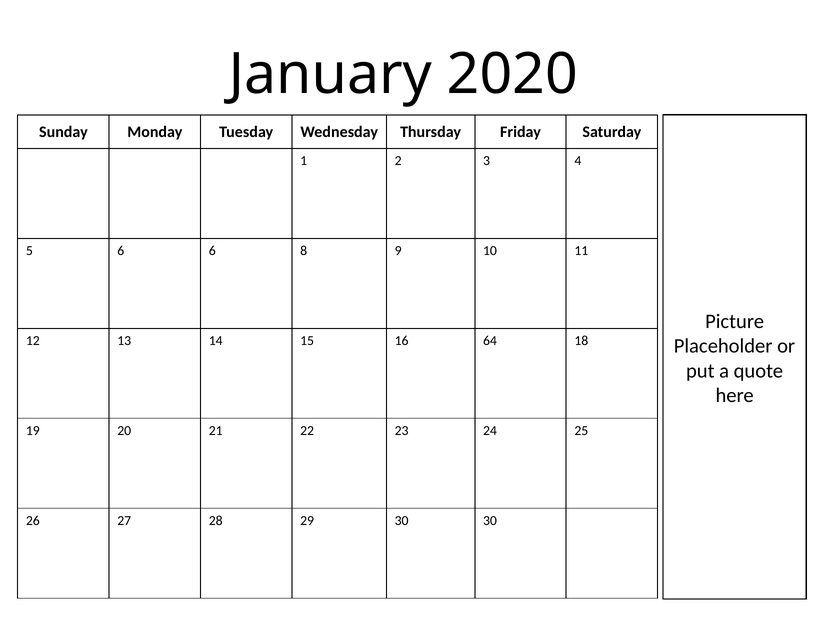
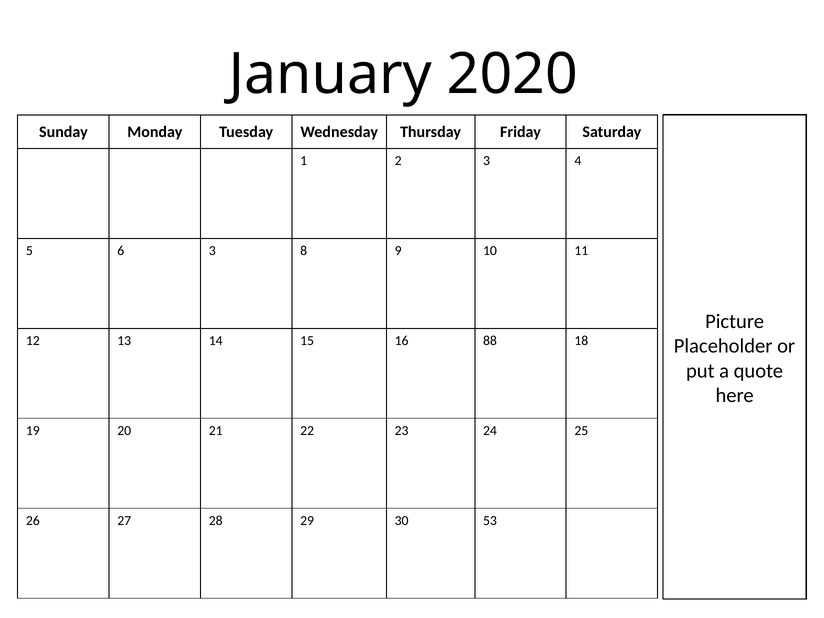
6 6: 6 -> 3 (212, 251)
64: 64 -> 88 (490, 341)
30 30: 30 -> 53 (490, 521)
